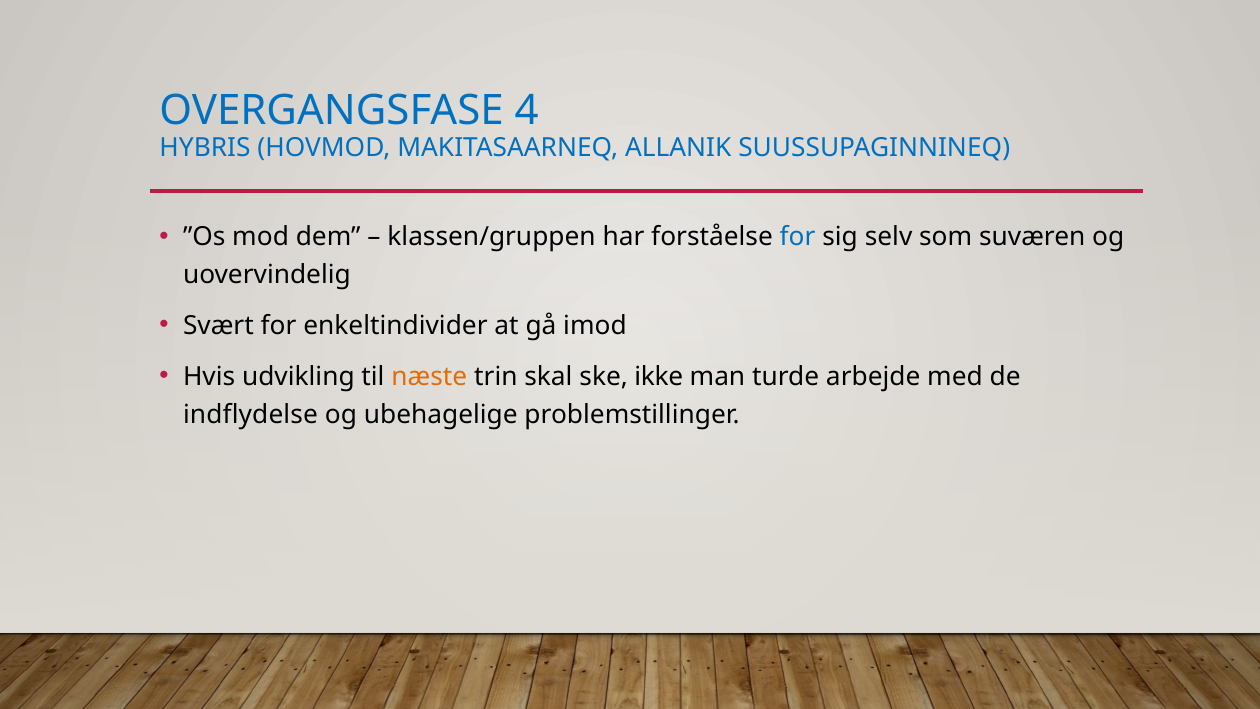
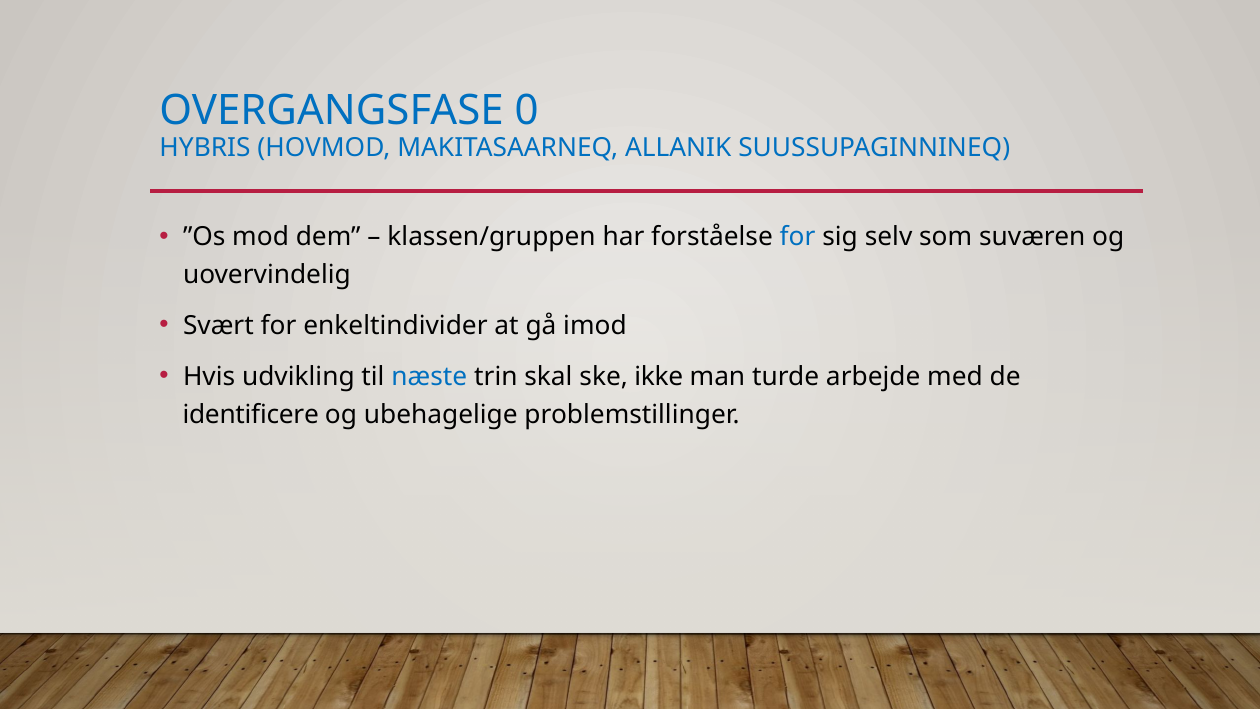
4: 4 -> 0 (527, 110)
næste colour: orange -> blue (429, 377)
indflydelse: indflydelse -> identificere (251, 414)
